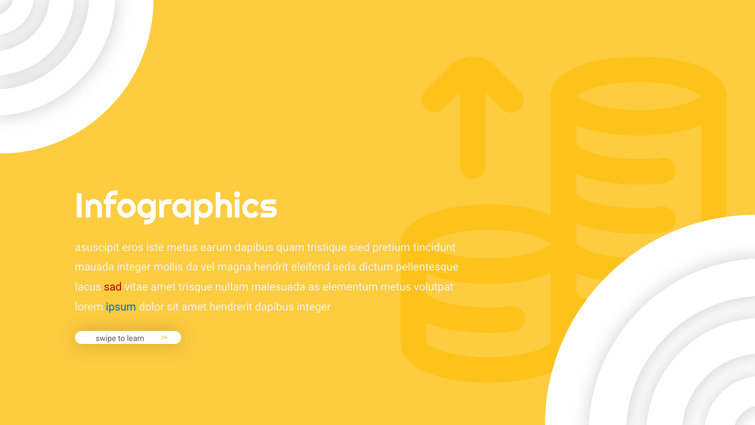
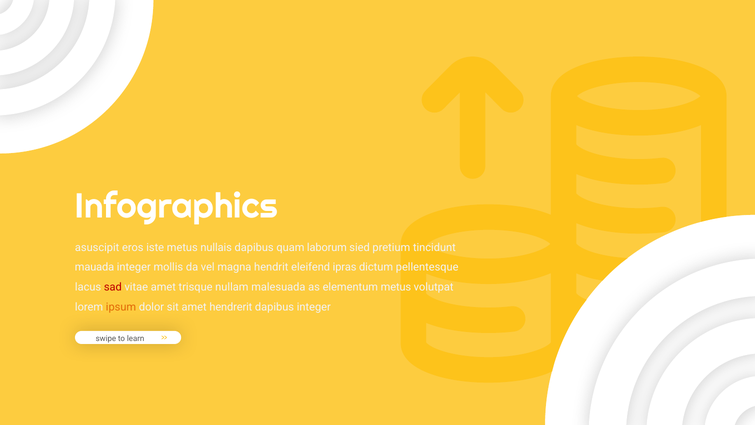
earum: earum -> nullais (216, 247)
tristique: tristique -> laborum (327, 247)
seds: seds -> ipras (345, 267)
ipsum colour: blue -> orange (121, 307)
